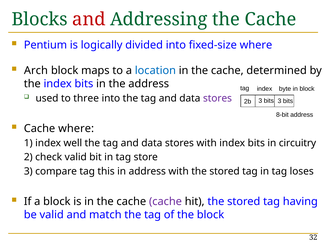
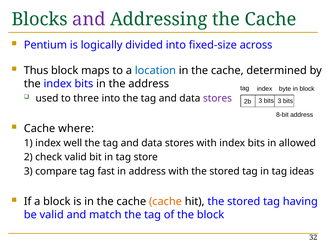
and colour: red -> purple (89, 19)
fixed-size where: where -> across (256, 45)
Arch: Arch -> Thus (36, 70)
circuitry: circuitry -> allowed (297, 143)
this: this -> fast (106, 171)
loses: loses -> ideas (302, 171)
cache colour: purple -> orange (165, 201)
